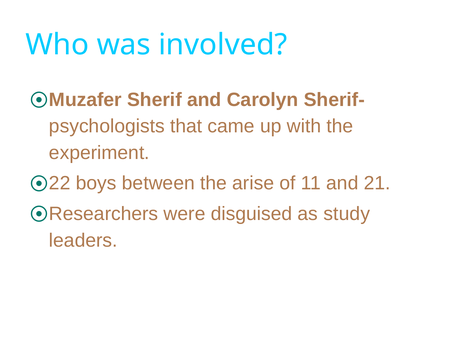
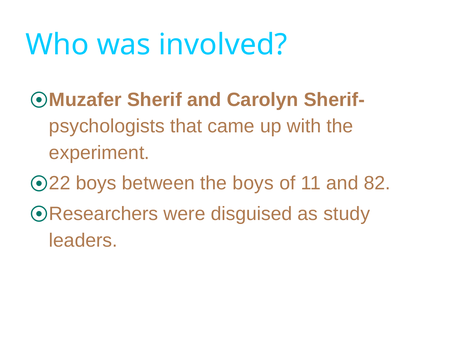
the arise: arise -> boys (253, 183)
21: 21 -> 82 (377, 183)
